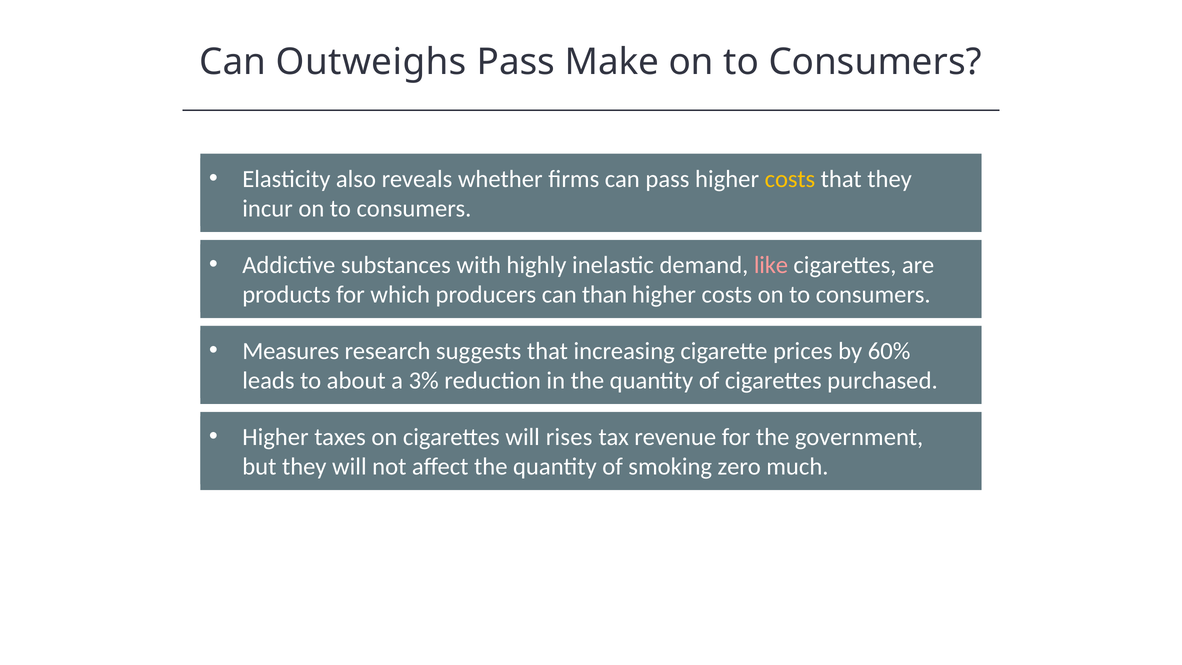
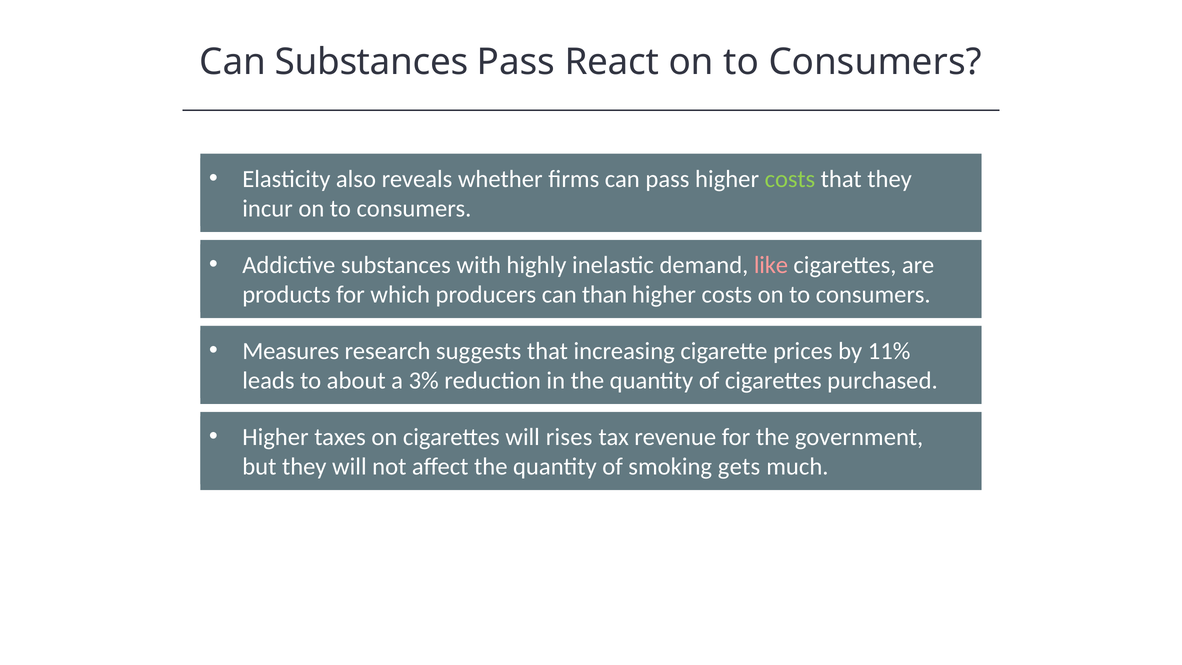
Can Outweighs: Outweighs -> Substances (372, 62)
Make: Make -> React (612, 62)
costs colour: yellow -> light green (790, 179)
60%: 60% -> 11% (889, 351)
zero: zero -> gets (739, 467)
